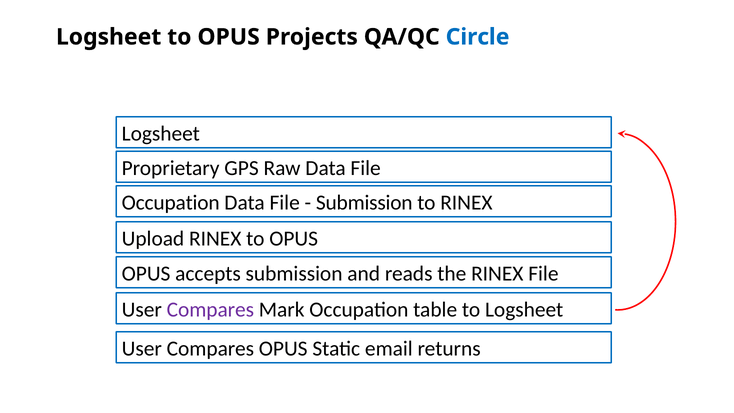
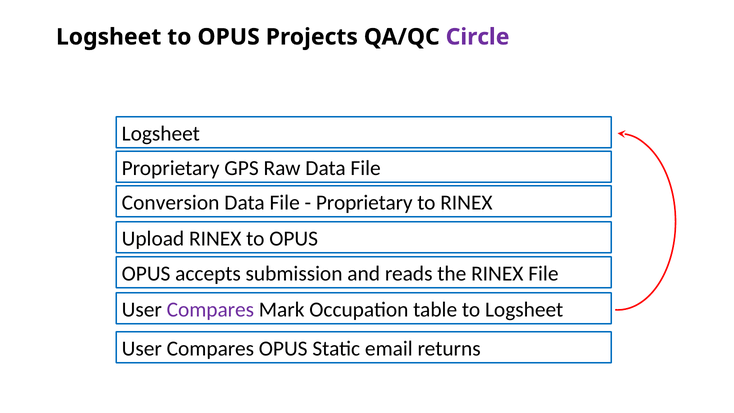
Circle colour: blue -> purple (478, 37)
Occupation: Occupation -> Conversion (171, 203)
Submission: Submission -> Proprietary (364, 203)
